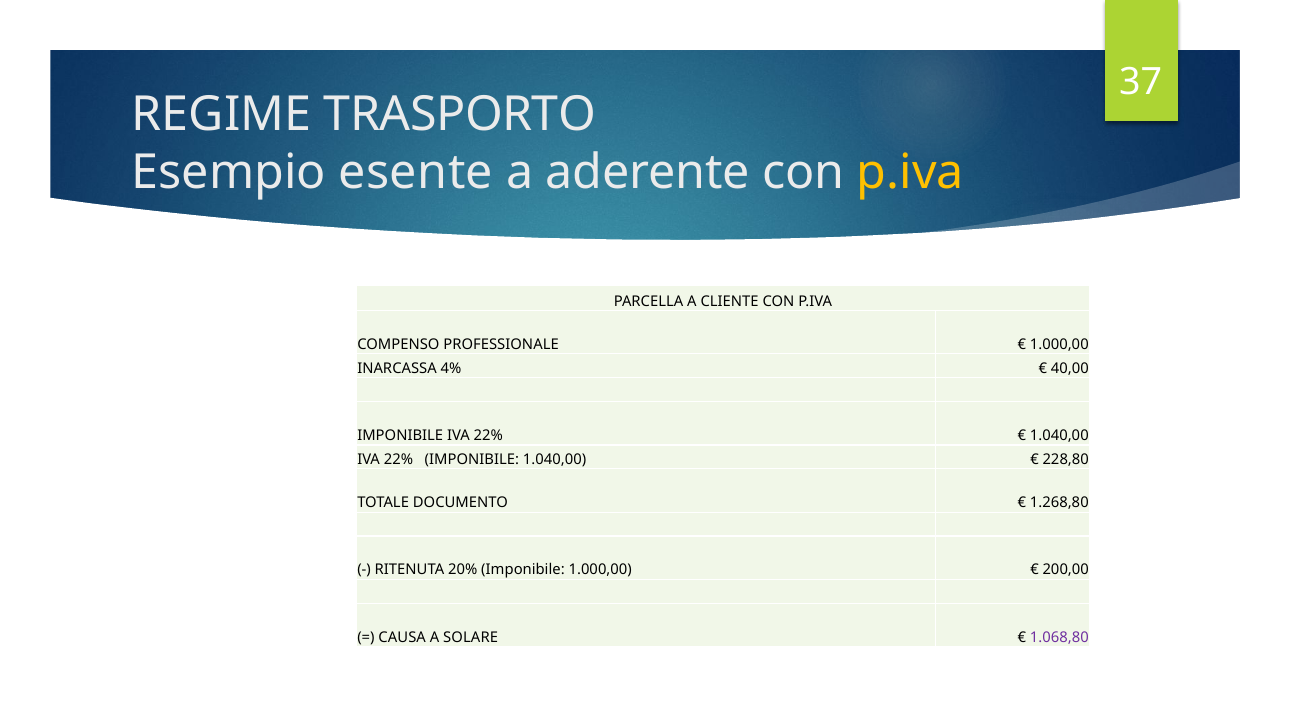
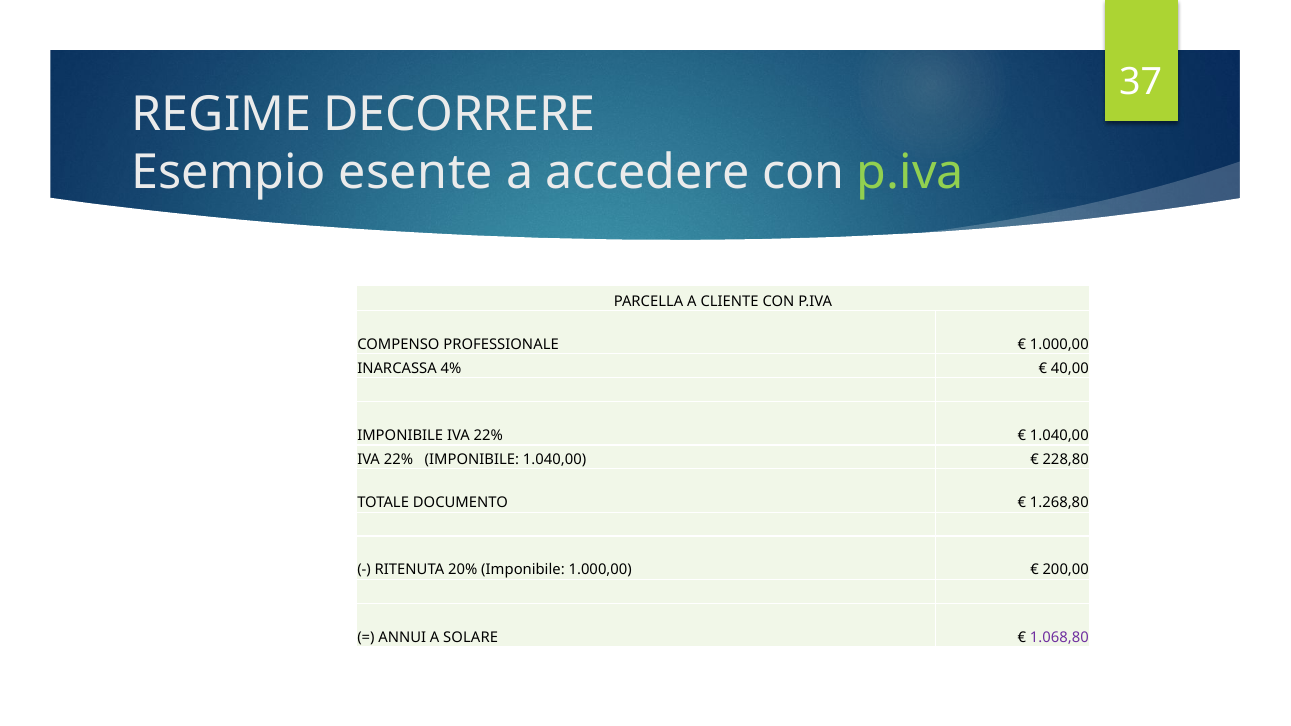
TRASPORTO: TRASPORTO -> DECORRERE (460, 115)
aderente: aderente -> accedere (648, 173)
p.iva colour: yellow -> light green (910, 173)
CAUSA: CAUSA -> ANNUI (402, 637)
